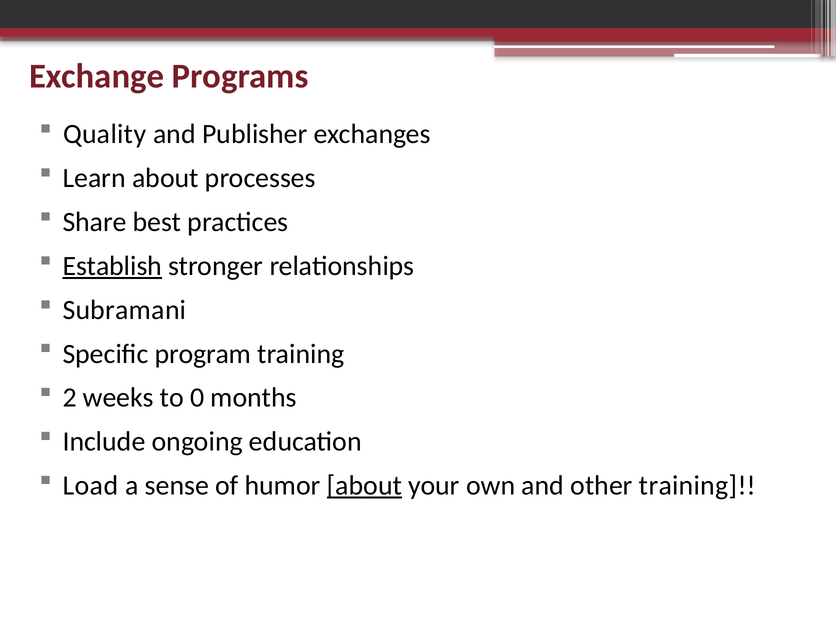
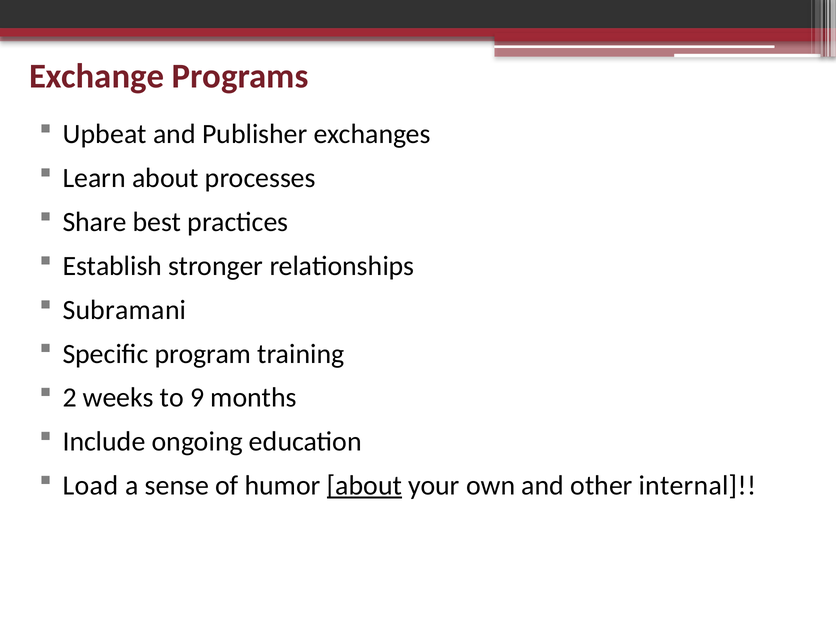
Quality: Quality -> Upbeat (105, 134)
Establish underline: present -> none (112, 266)
0: 0 -> 9 (197, 398)
other training: training -> internal (697, 486)
